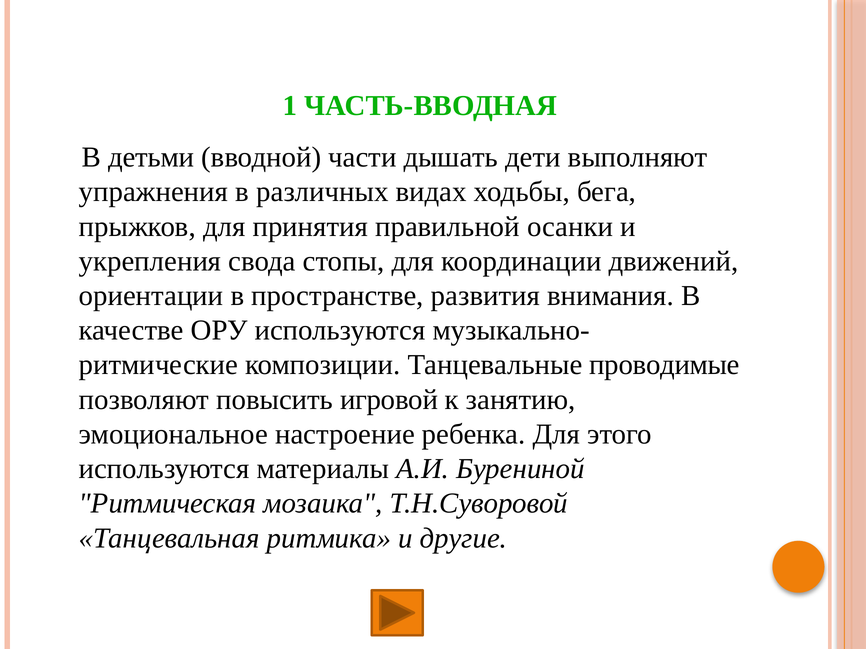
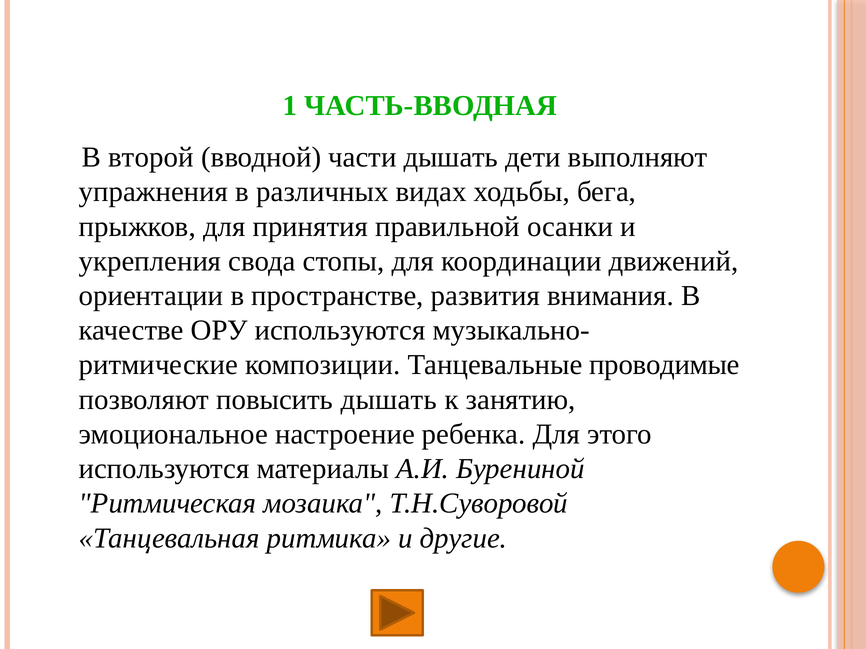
детьми: детьми -> второй (151, 157)
повысить игровой: игровой -> дышать (389, 400)
